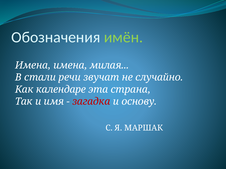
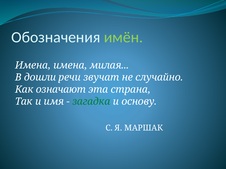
стали: стали -> дошли (40, 78)
календаре: календаре -> означают (61, 90)
загадка colour: red -> green (91, 102)
